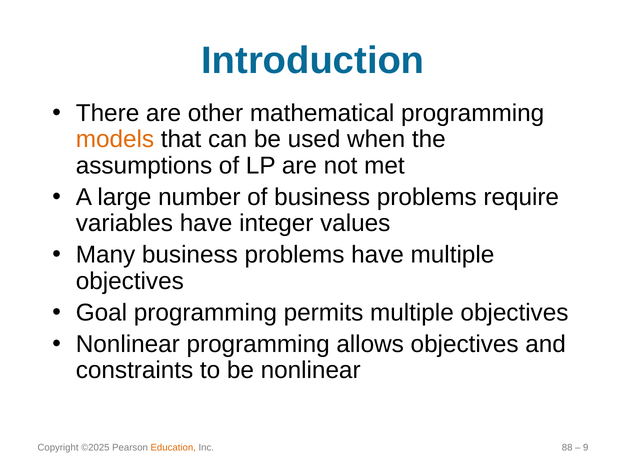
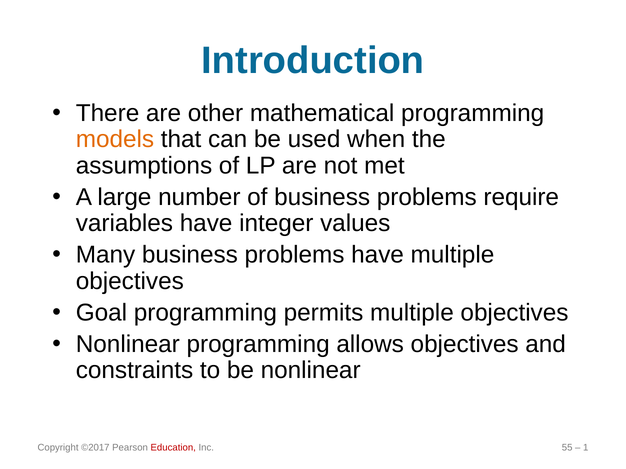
©2025: ©2025 -> ©2017 (95, 448)
Education colour: orange -> red (173, 448)
88: 88 -> 55 (567, 448)
9: 9 -> 1 (586, 448)
